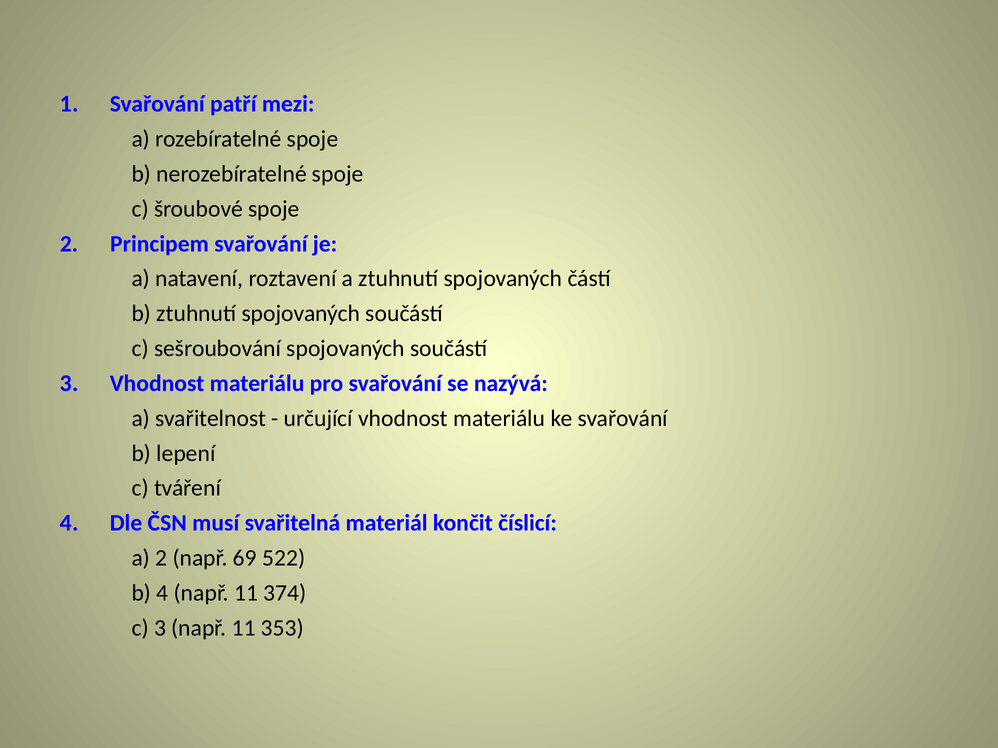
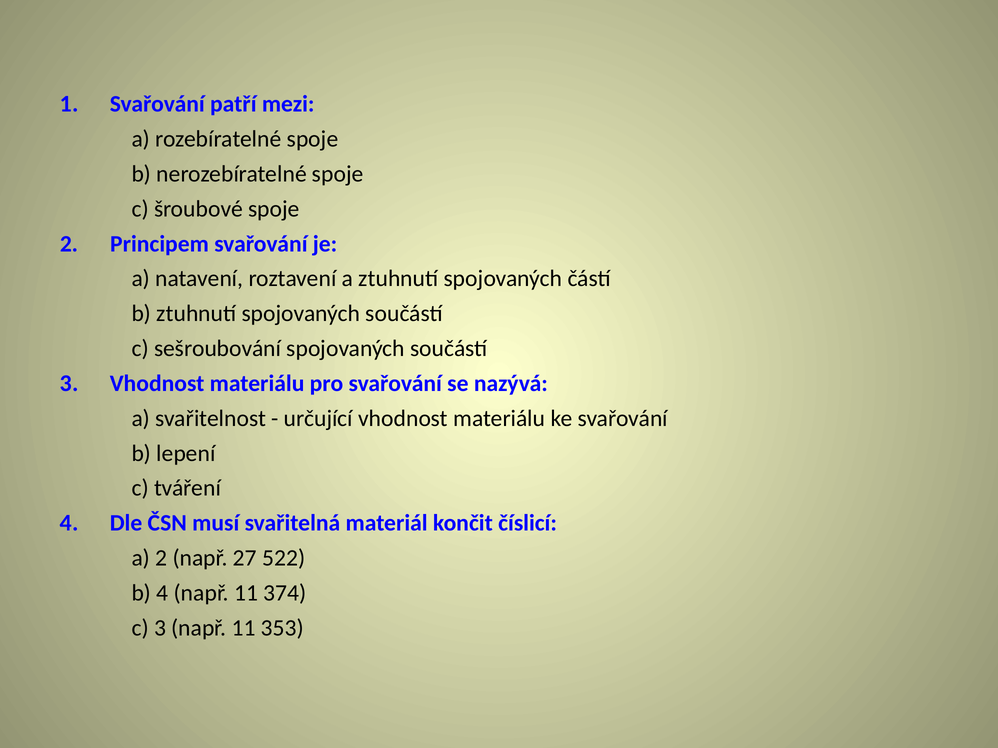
69: 69 -> 27 (245, 558)
